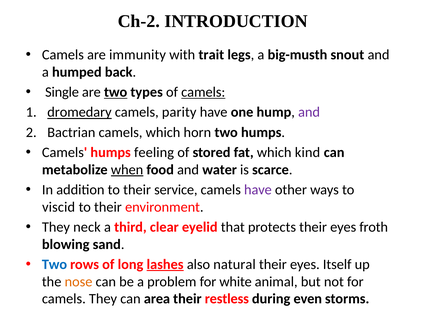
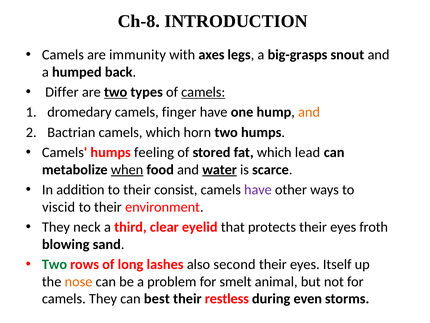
Ch-2: Ch-2 -> Ch-8 (139, 21)
trait: trait -> axes (211, 55)
big-musth: big-musth -> big-grasps (297, 55)
Single: Single -> Differ (62, 92)
dromedary underline: present -> none (79, 112)
parity: parity -> finger (179, 112)
and colour: purple -> orange (309, 112)
kind: kind -> lead (308, 152)
water underline: none -> present (220, 169)
service: service -> consist (176, 189)
Two colour: blue -> green (54, 264)
lashes underline: present -> none (165, 264)
natural: natural -> second (235, 264)
white: white -> smelt (236, 281)
area: area -> best (157, 298)
